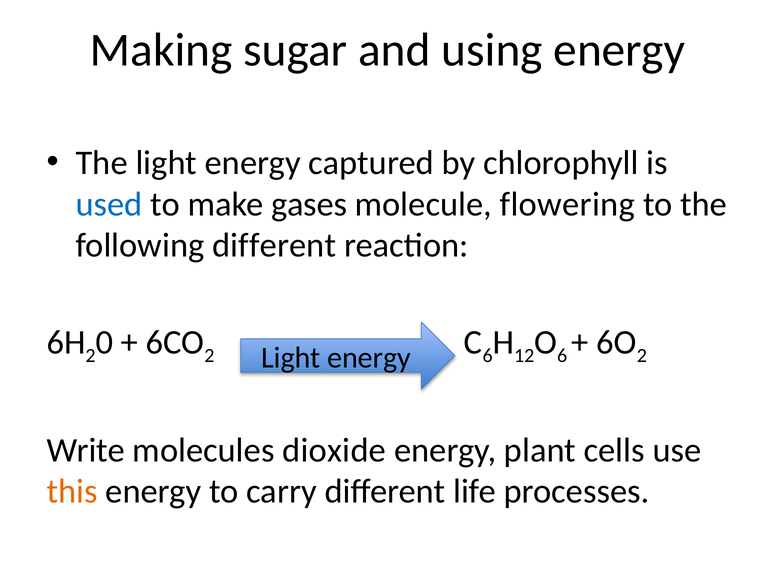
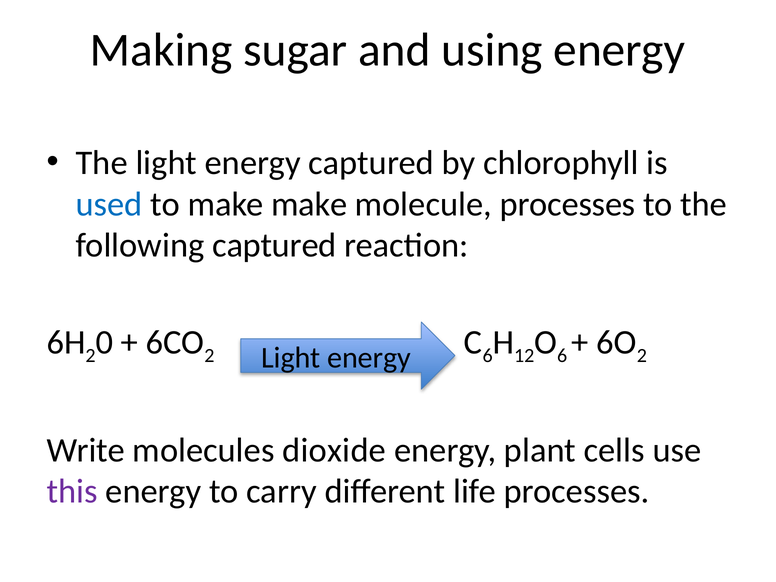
make gases: gases -> make (309, 204)
molecule flowering: flowering -> processes (568, 204)
following different: different -> captured (274, 246)
this colour: orange -> purple (72, 492)
